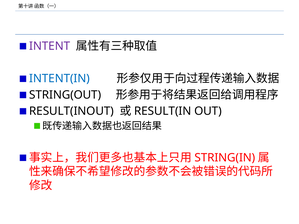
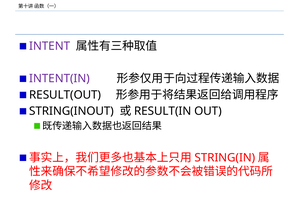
INTENT(IN colour: blue -> purple (59, 79)
STRING(OUT: STRING(OUT -> RESULT(OUT (65, 95)
RESULT(INOUT: RESULT(INOUT -> STRING(INOUT (72, 111)
